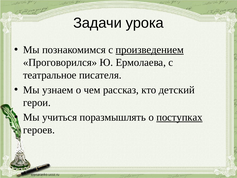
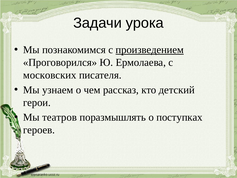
театральное: театральное -> московских (50, 75)
учиться: учиться -> театров (60, 117)
поступках underline: present -> none (179, 117)
